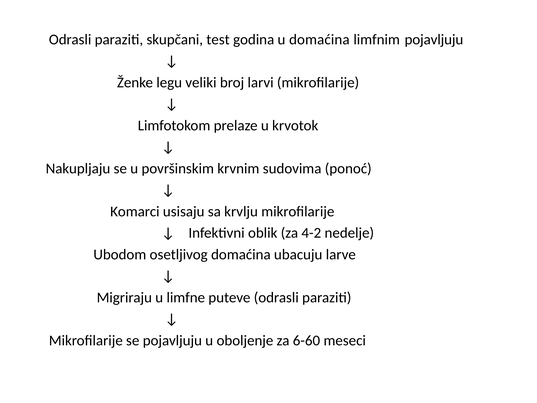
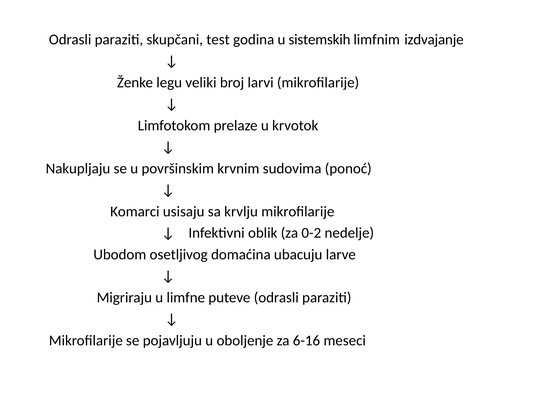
u domaćina: domaćina -> sistemskih (320, 40)
limfnim pojavljuju: pojavljuju -> izdvajanje (434, 40)
4-2: 4-2 -> 0-2 (311, 233)
6-60: 6-60 -> 6-16 (306, 340)
